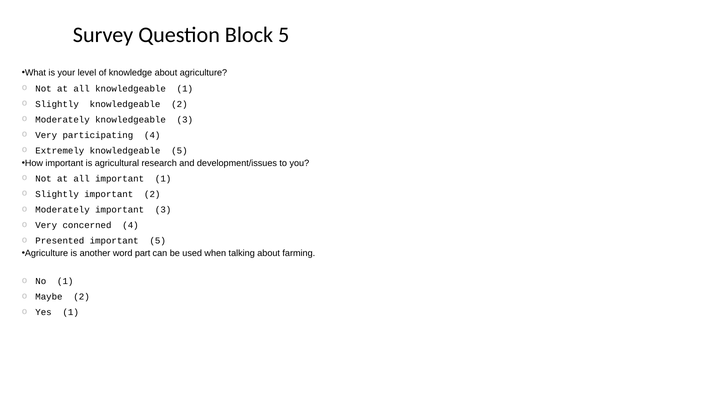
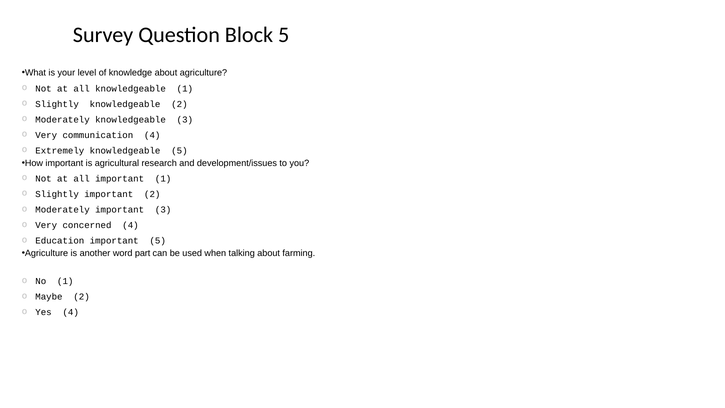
participating: participating -> communication (98, 135)
Presented: Presented -> Education (60, 241)
Yes 1: 1 -> 4 (71, 312)
